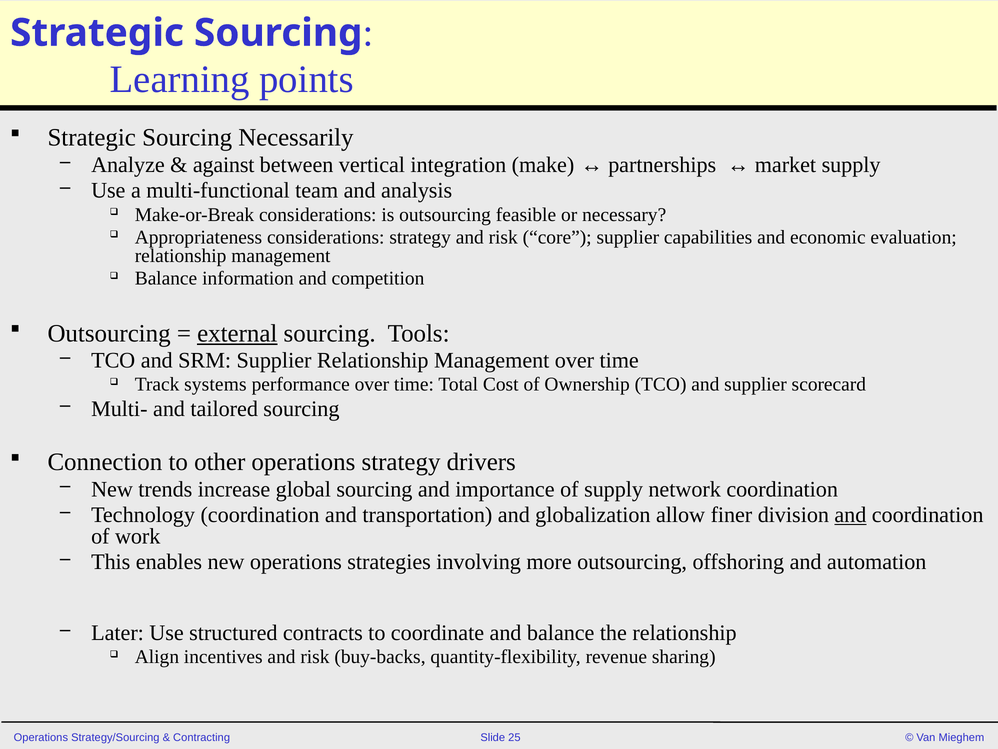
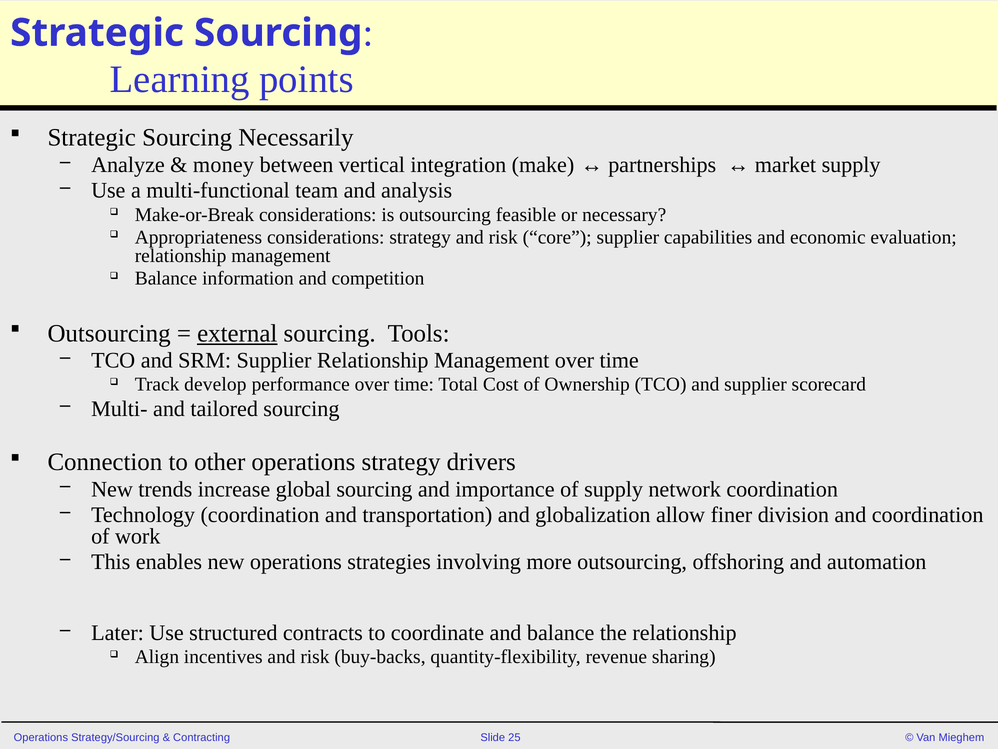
against: against -> money (223, 165)
systems: systems -> develop (215, 384)
and underline: present -> none (850, 515)
